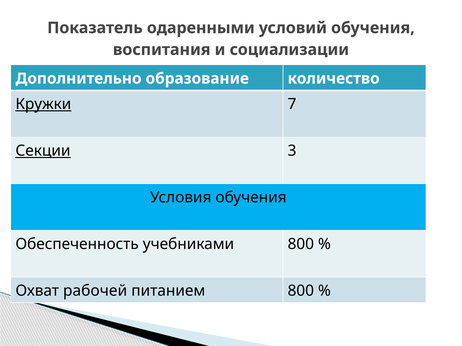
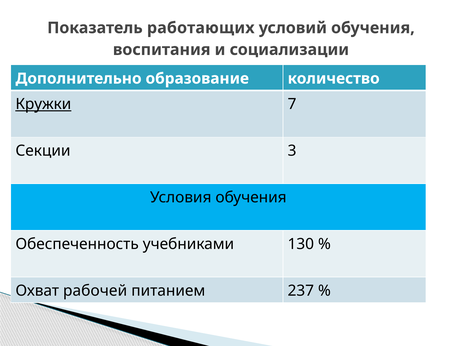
одаренными: одаренными -> работающих (201, 28)
Секции underline: present -> none (43, 151)
учебниками 800: 800 -> 130 (301, 244)
питанием 800: 800 -> 237 (301, 291)
